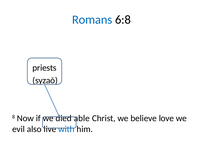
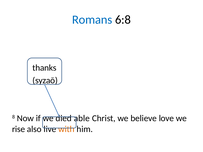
priests: priests -> thanks (44, 68)
evil: evil -> rise (19, 129)
with colour: blue -> orange (66, 129)
